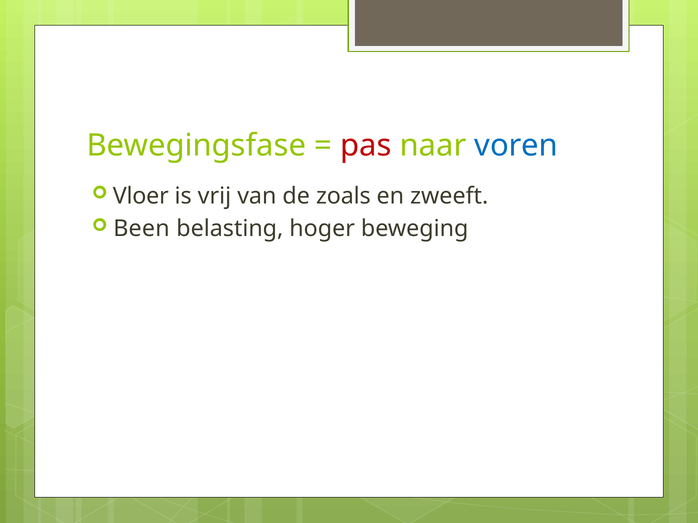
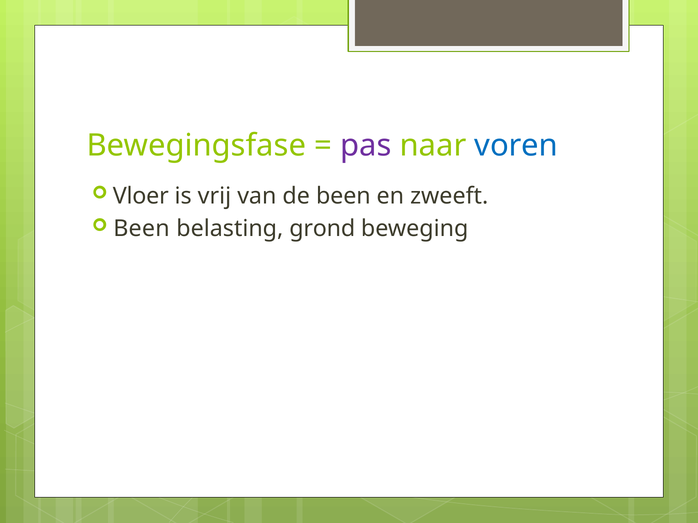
pas colour: red -> purple (366, 146)
de zoals: zoals -> been (343, 196)
hoger: hoger -> grond (322, 229)
